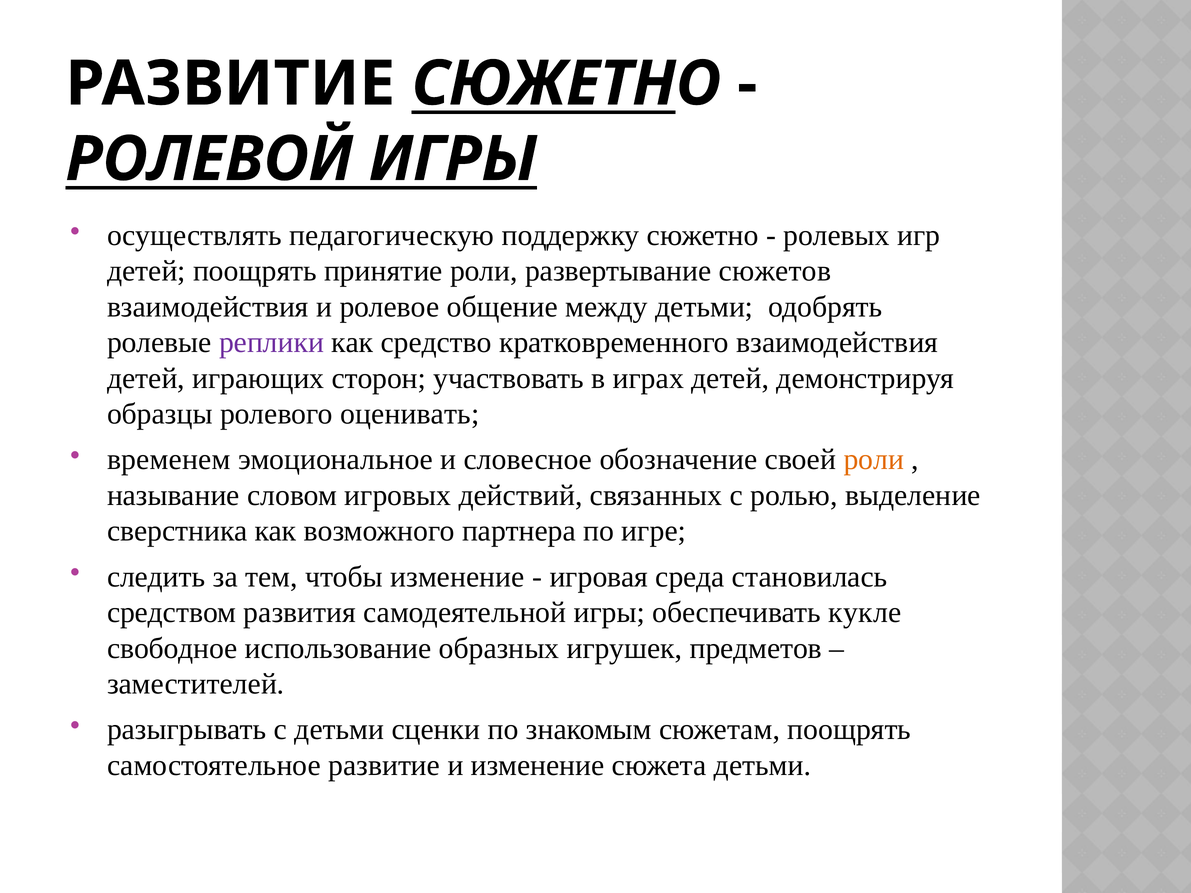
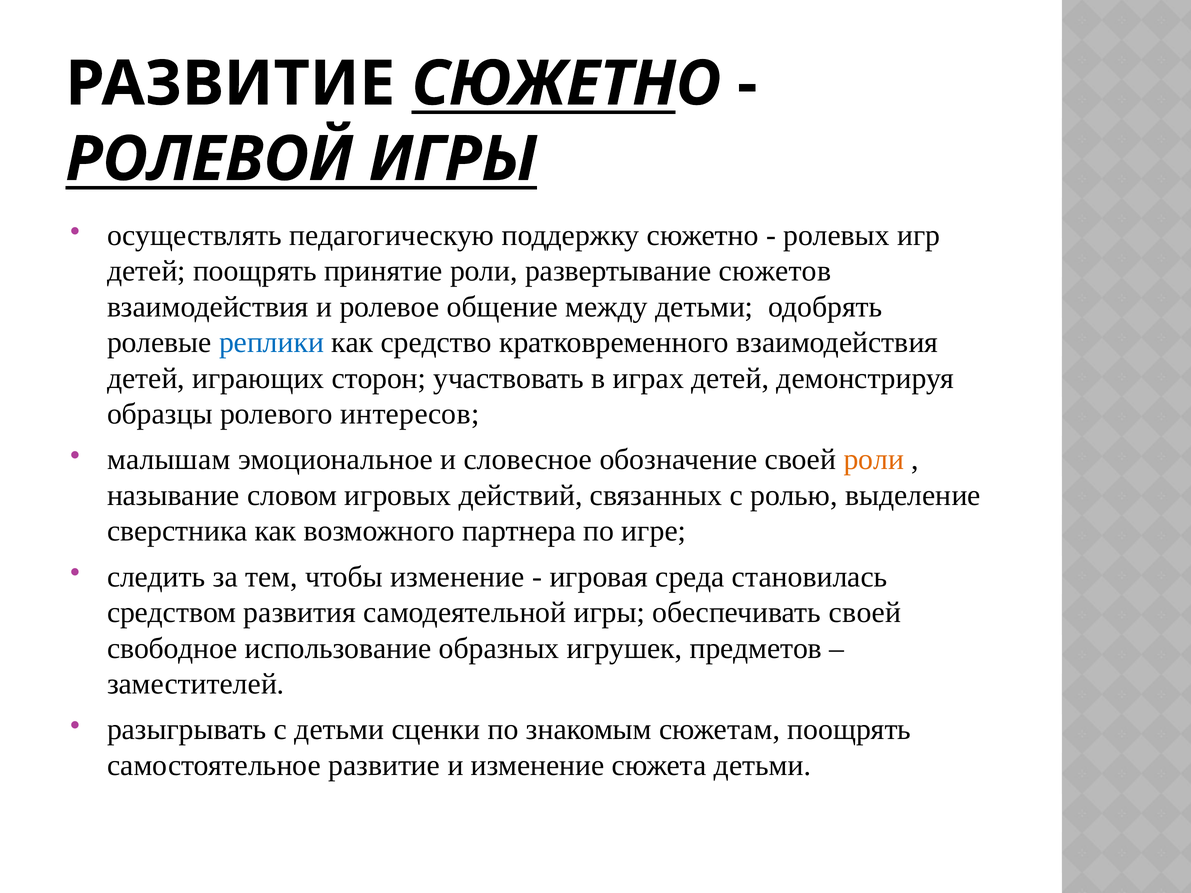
реплики colour: purple -> blue (272, 343)
оценивать: оценивать -> интересов (410, 414)
временем: временем -> малышам (169, 460)
обеспечивать кукле: кукле -> своей (865, 613)
